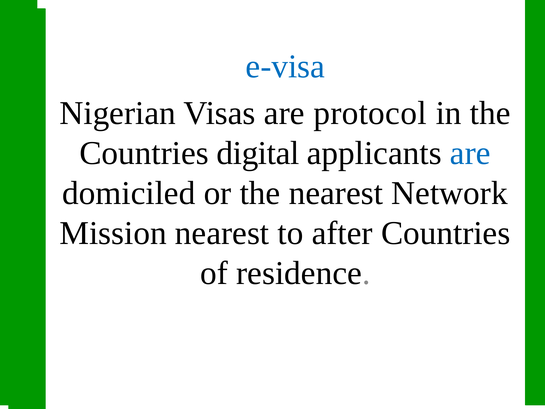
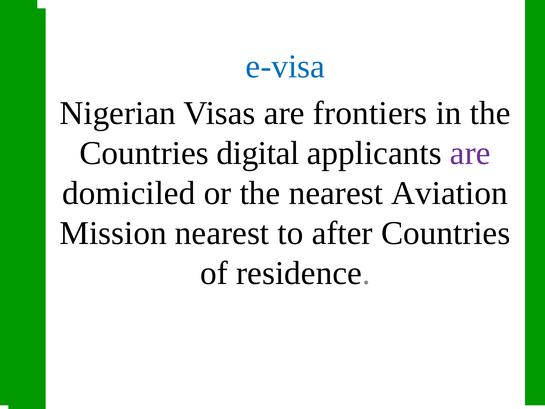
protocol: protocol -> frontiers (370, 113)
are colour: blue -> purple (470, 153)
Network: Network -> Aviation (449, 193)
